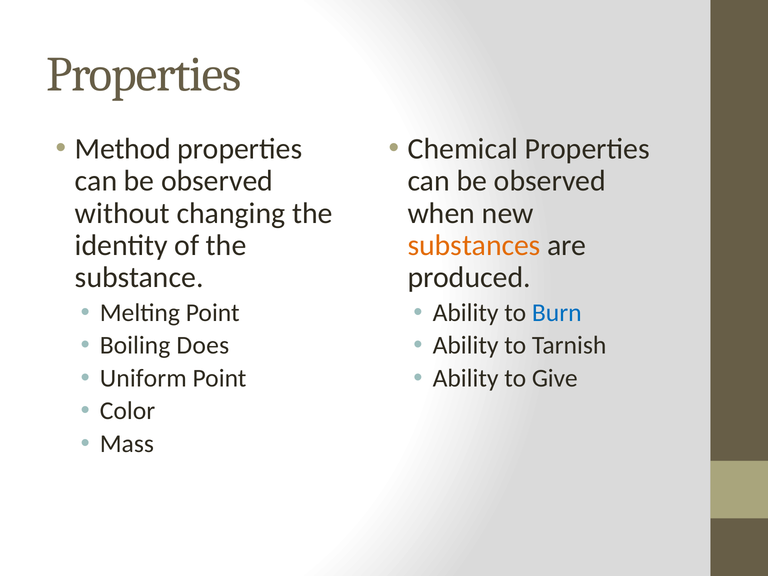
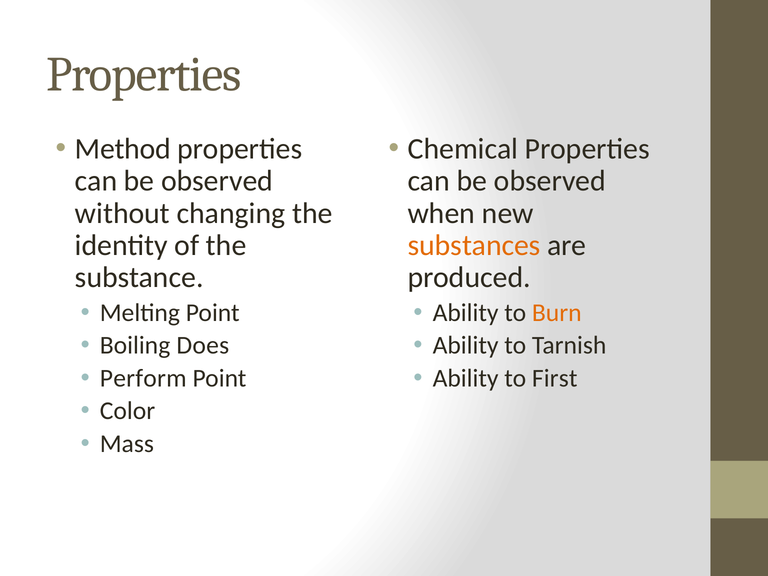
Burn colour: blue -> orange (557, 313)
Uniform: Uniform -> Perform (143, 378)
Give: Give -> First (555, 378)
